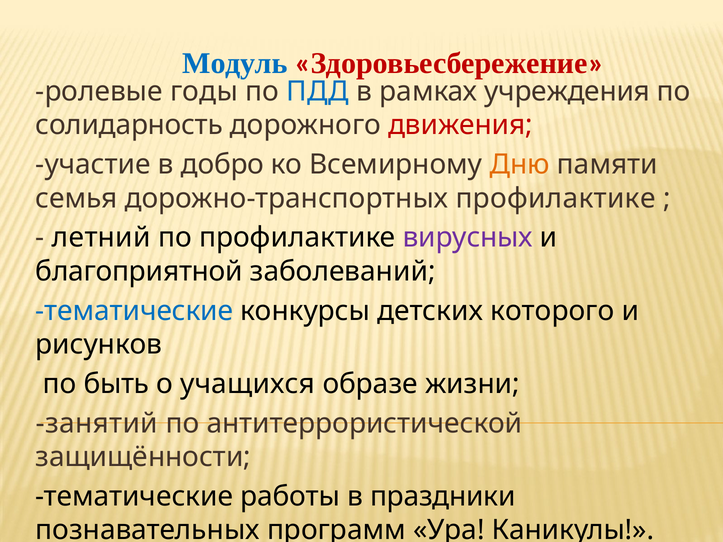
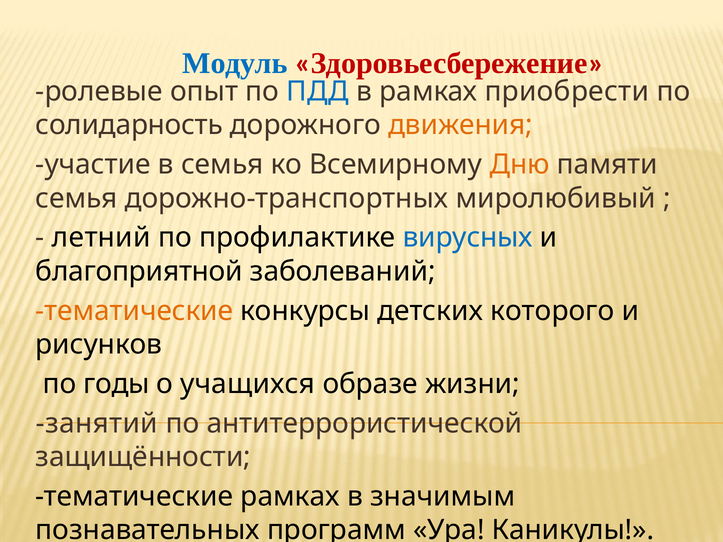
годы: годы -> опыт (204, 91)
учреждения: учреждения -> приобрести (567, 91)
движения colour: red -> orange (461, 125)
в добро: добро -> семья (222, 165)
дорожно-транспортных профилактике: профилактике -> миролюбивый (556, 198)
вирусных colour: purple -> blue (468, 238)
тематические colour: blue -> orange (134, 311)
быть: быть -> годы (116, 384)
тематические работы: работы -> рамках (290, 497)
праздники: праздники -> значимым (443, 497)
